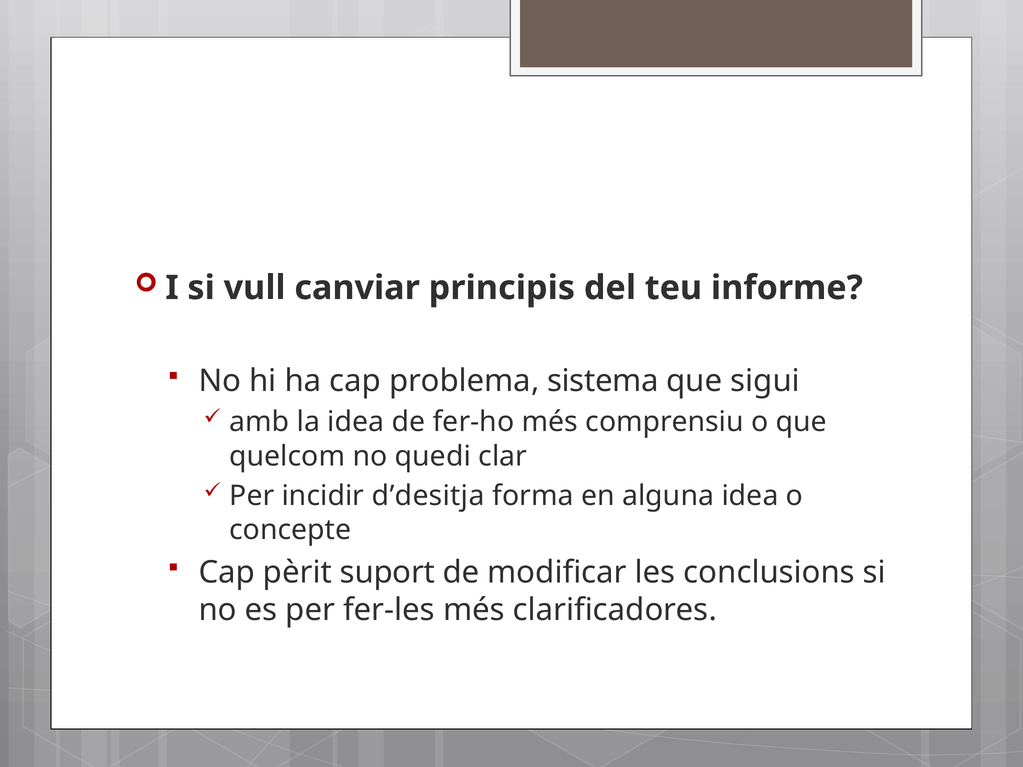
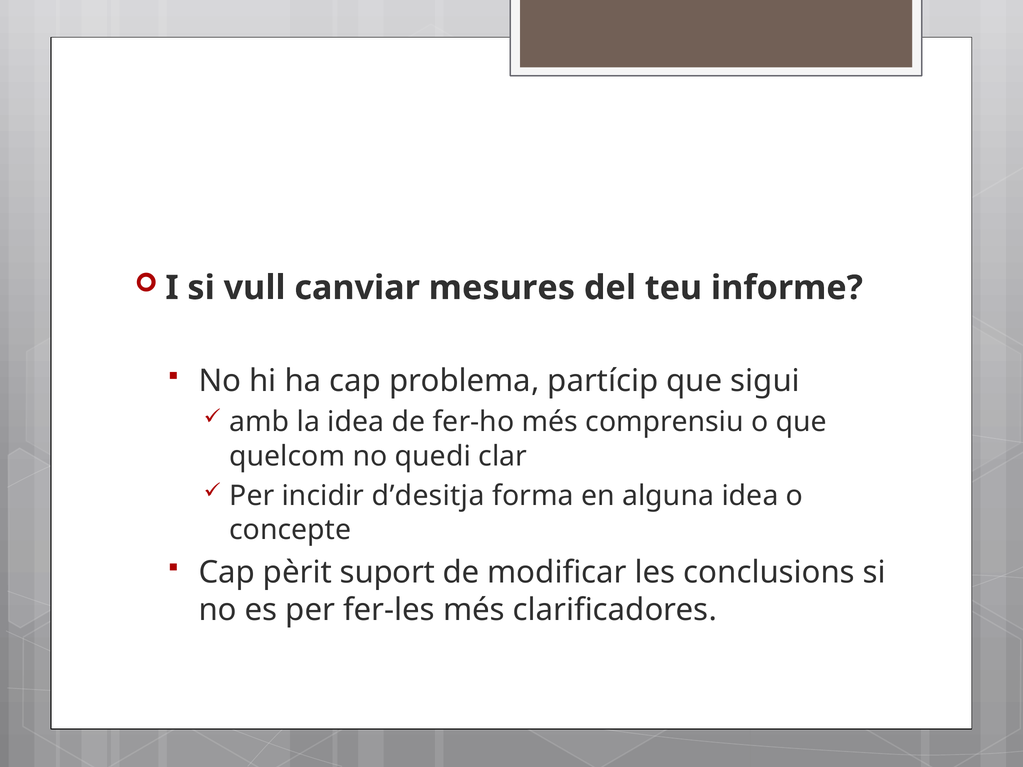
principis: principis -> mesures (502, 288)
sistema: sistema -> partícip (603, 381)
